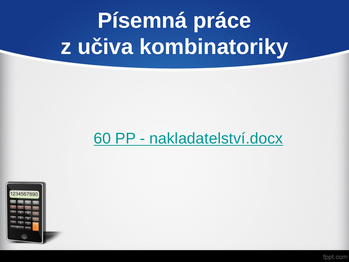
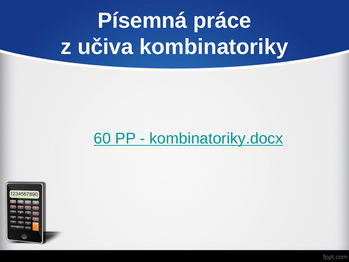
nakladatelství.docx: nakladatelství.docx -> kombinatoriky.docx (216, 138)
